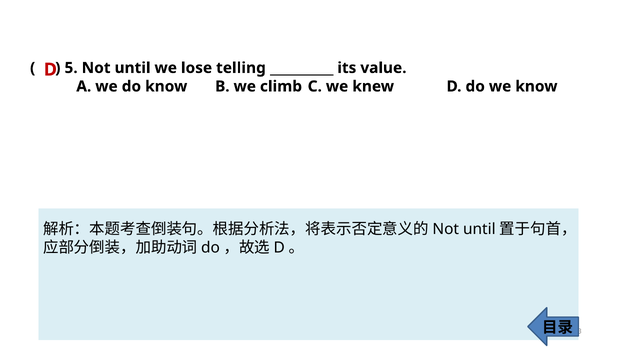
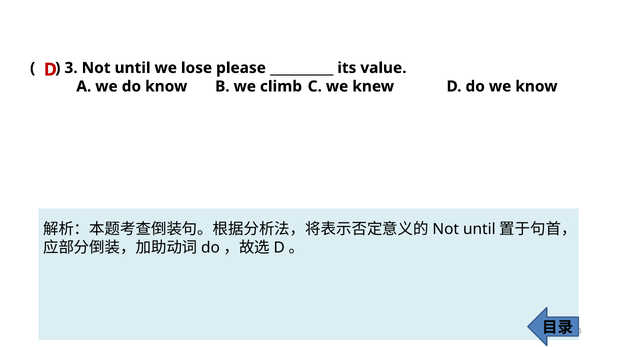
5: 5 -> 3 (71, 68)
telling: telling -> please (241, 68)
